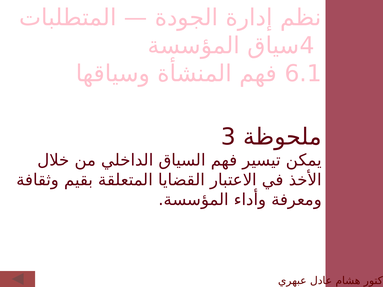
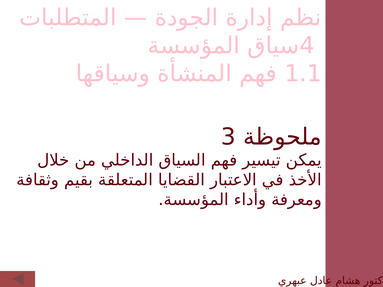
6.1: 6.1 -> 1.1 (303, 74)
